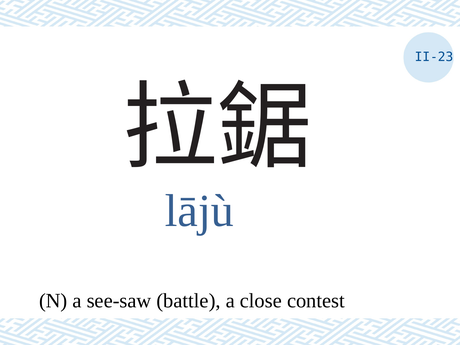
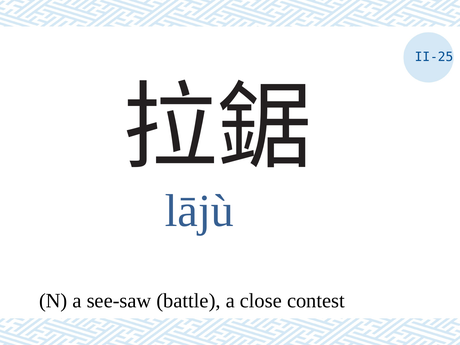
II-23: II-23 -> II-25 (434, 57)
